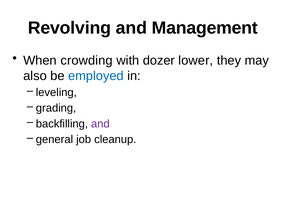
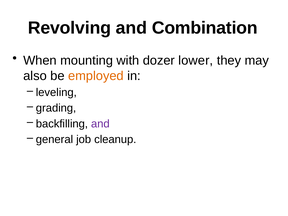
Management: Management -> Combination (205, 28)
crowding: crowding -> mounting (87, 60)
employed colour: blue -> orange (96, 76)
